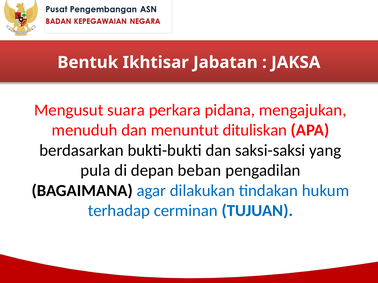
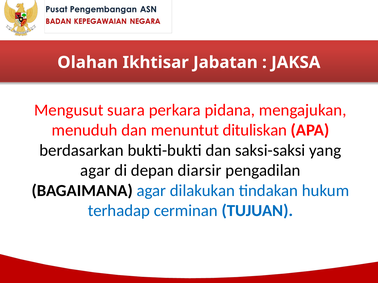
Bentuk: Bentuk -> Olahan (88, 63)
pula: pula -> agar (95, 171)
beban: beban -> diarsir (200, 171)
